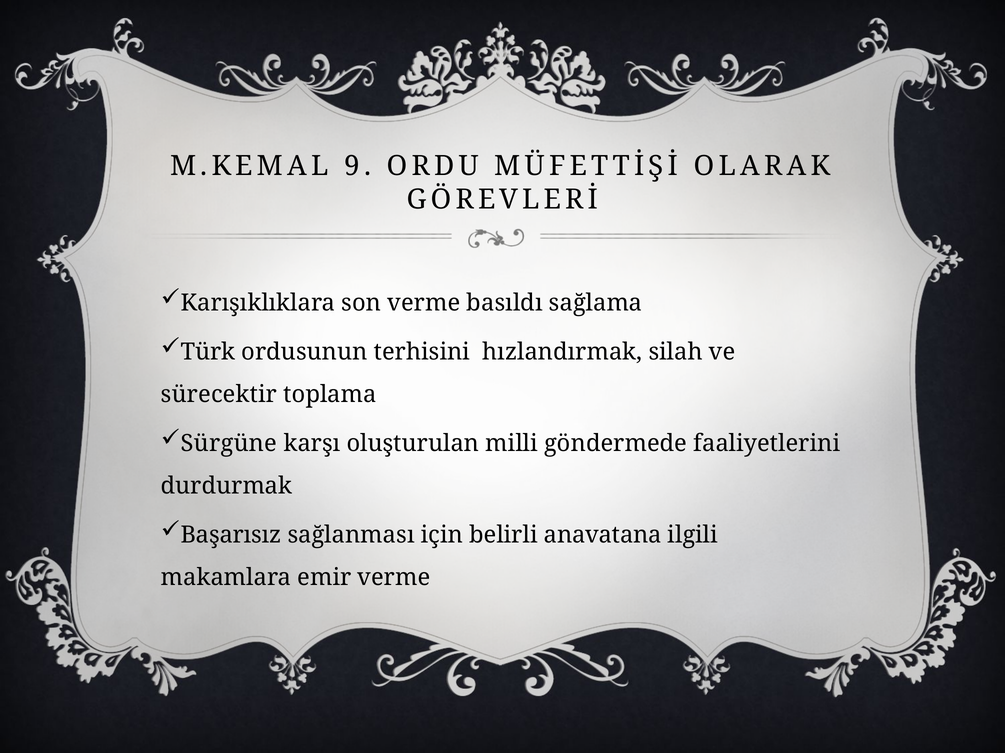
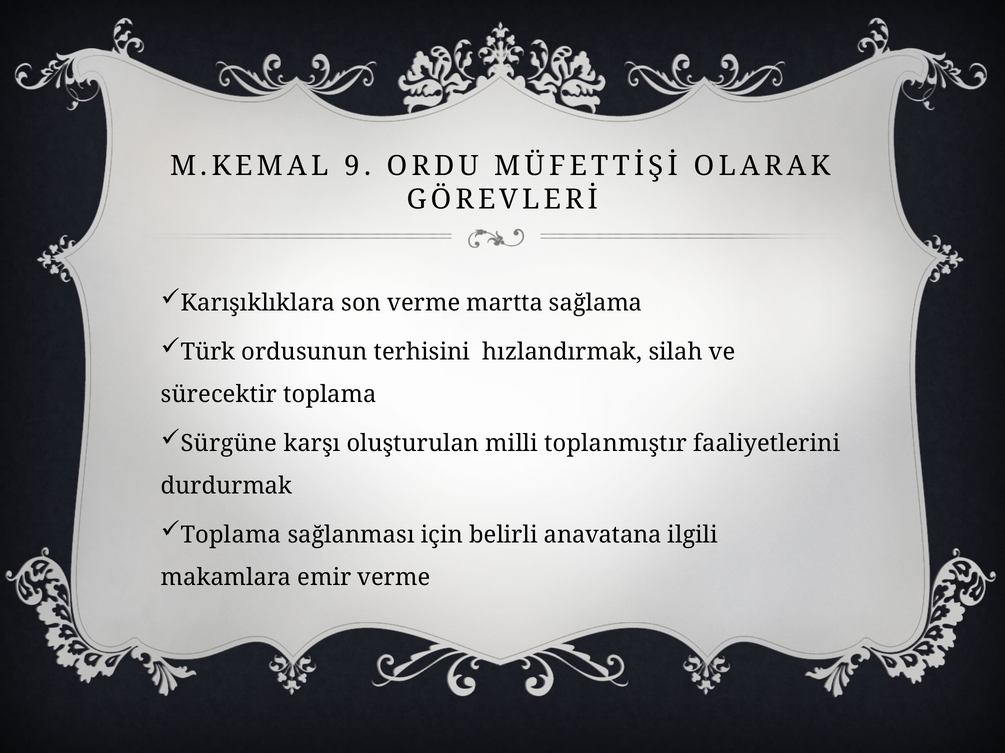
basıldı: basıldı -> martta (505, 303)
göndermede: göndermede -> toplanmıştır (616, 444)
Başarısız: Başarısız -> Toplama (231, 535)
